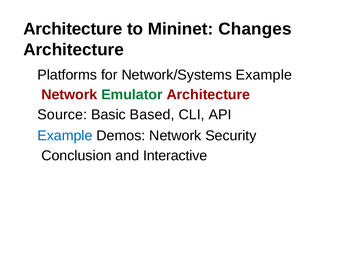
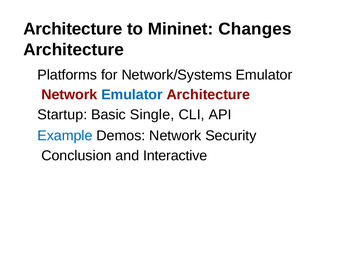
Network/Systems Example: Example -> Emulator (264, 75)
Emulator colour: green -> blue (132, 95)
Source: Source -> Startup (62, 114)
Based: Based -> Single (152, 114)
